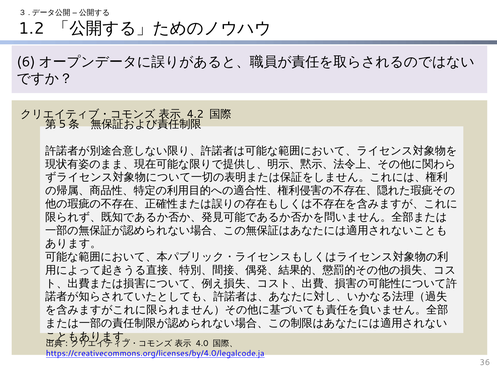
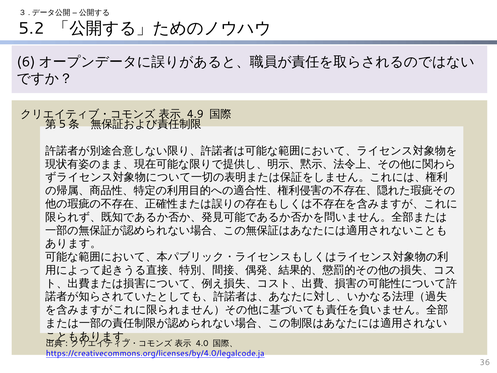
1.2: 1.2 -> 5.2 (31, 28)
4.2: 4.2 -> 4.9 (195, 114)
